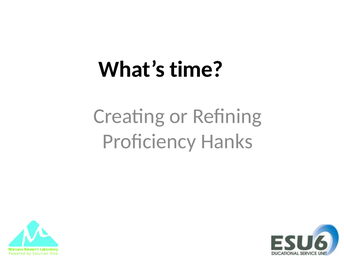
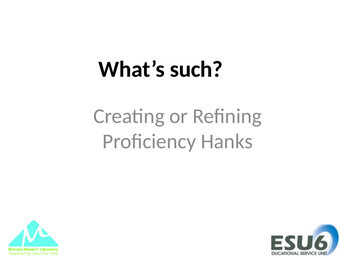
time: time -> such (196, 69)
